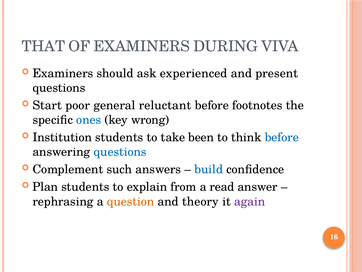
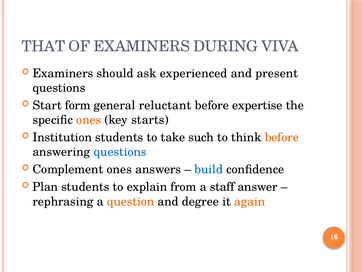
poor: poor -> form (78, 105)
footnotes: footnotes -> expertise (257, 105)
ones colour: blue -> orange (89, 120)
wrong: wrong -> starts (150, 120)
been: been -> such (201, 137)
before colour: blue -> orange (282, 137)
Complement such: such -> ones (119, 169)
read: read -> staff (222, 187)
theory: theory -> degree (200, 201)
again colour: purple -> orange (250, 201)
